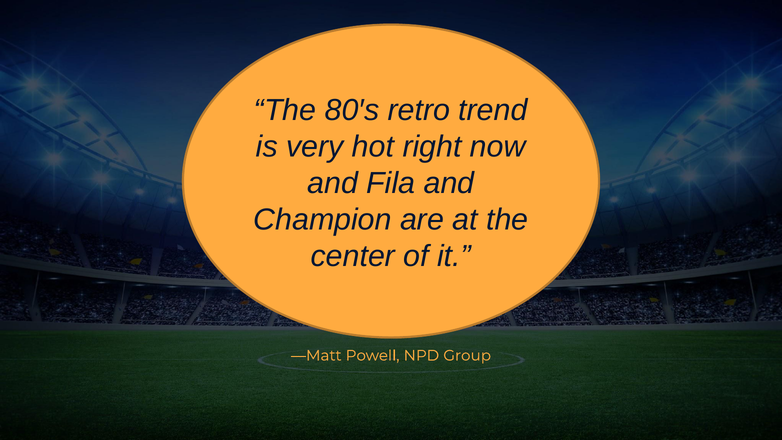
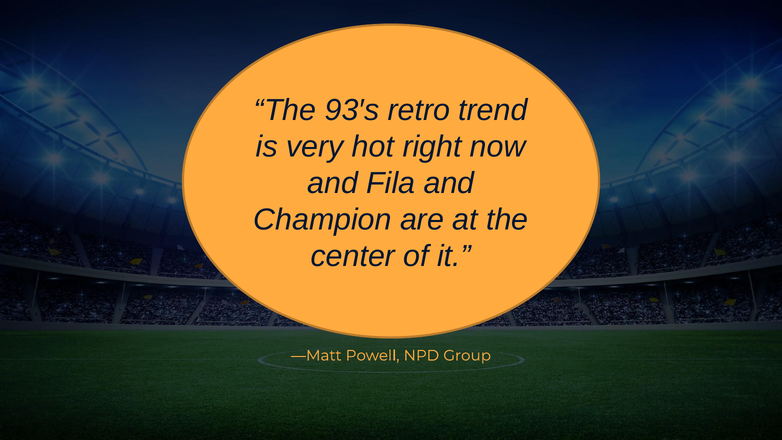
80′s: 80′s -> 93′s (352, 110)
